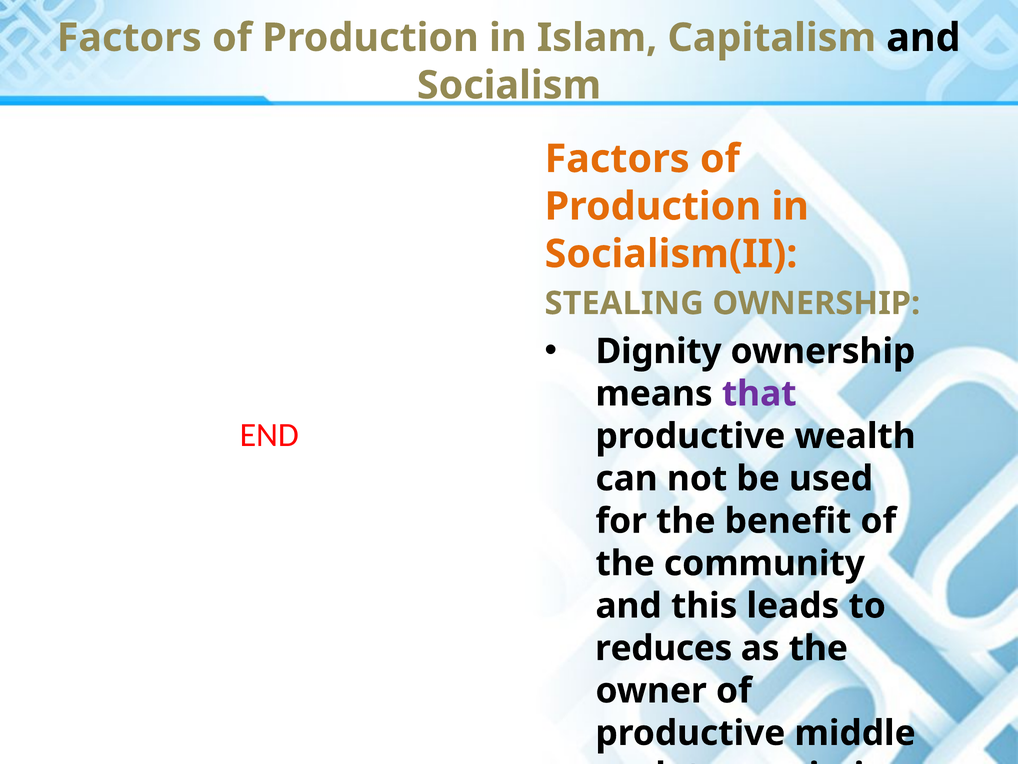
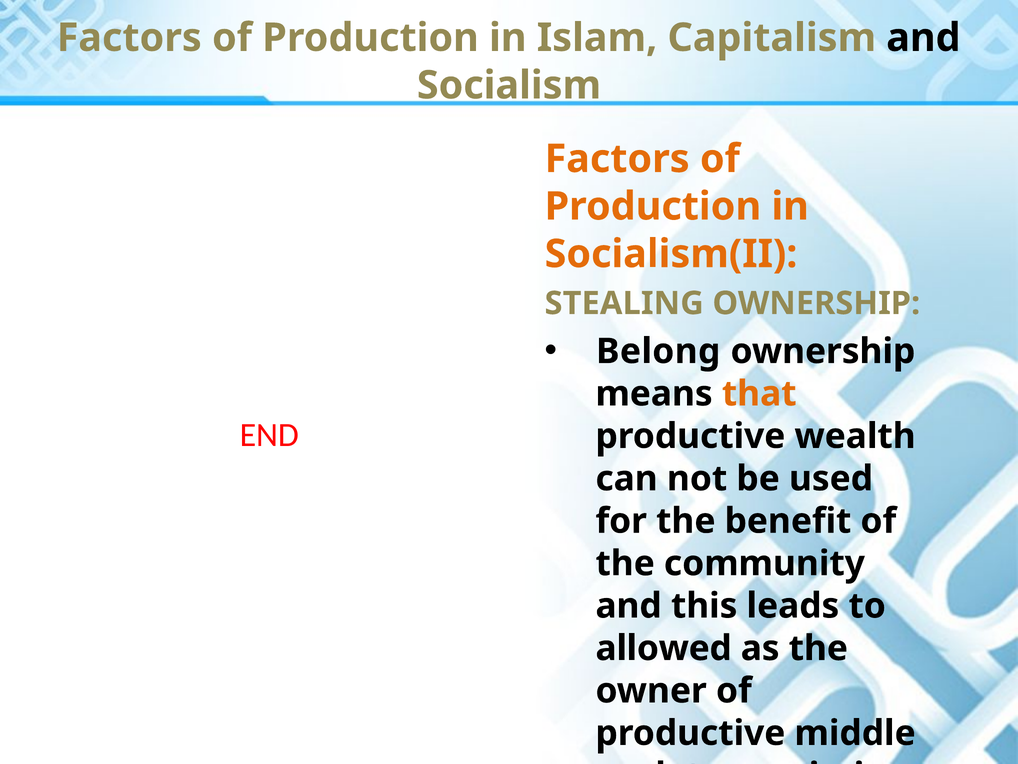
Dignity: Dignity -> Belong (658, 351)
that colour: purple -> orange (759, 394)
reduces: reduces -> allowed (664, 648)
